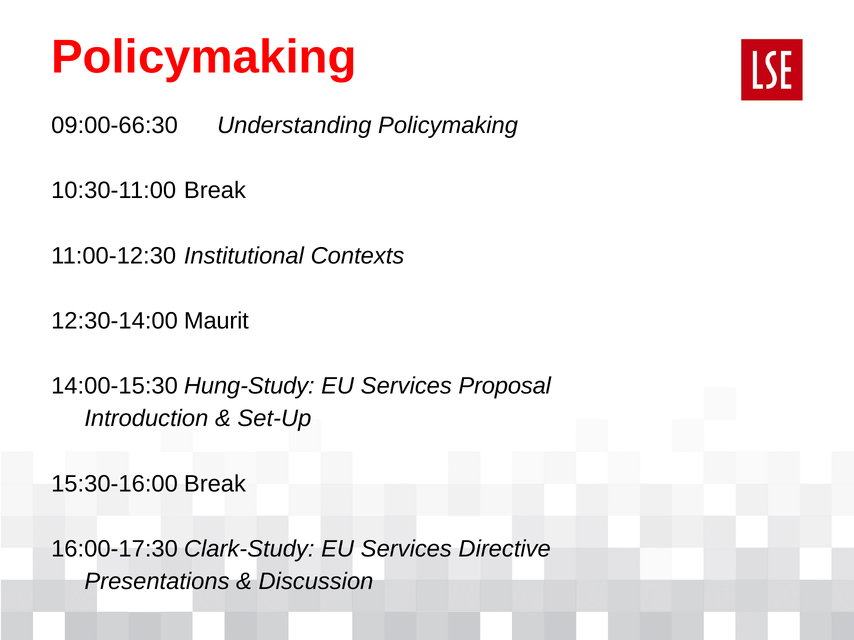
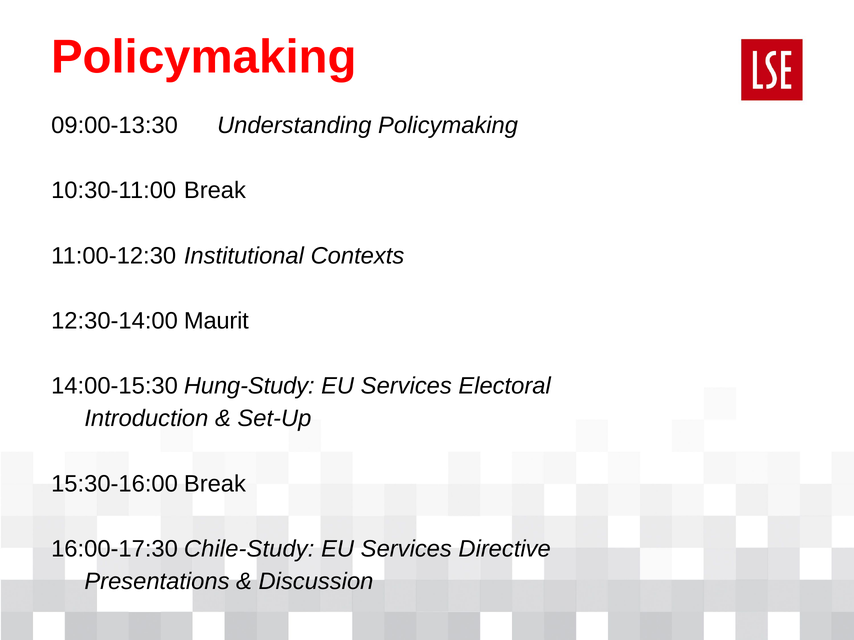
09:00-66:30: 09:00-66:30 -> 09:00-13:30 (115, 125)
Proposal: Proposal -> Electoral (505, 386)
Clark-Study: Clark-Study -> Chile-Study (249, 549)
